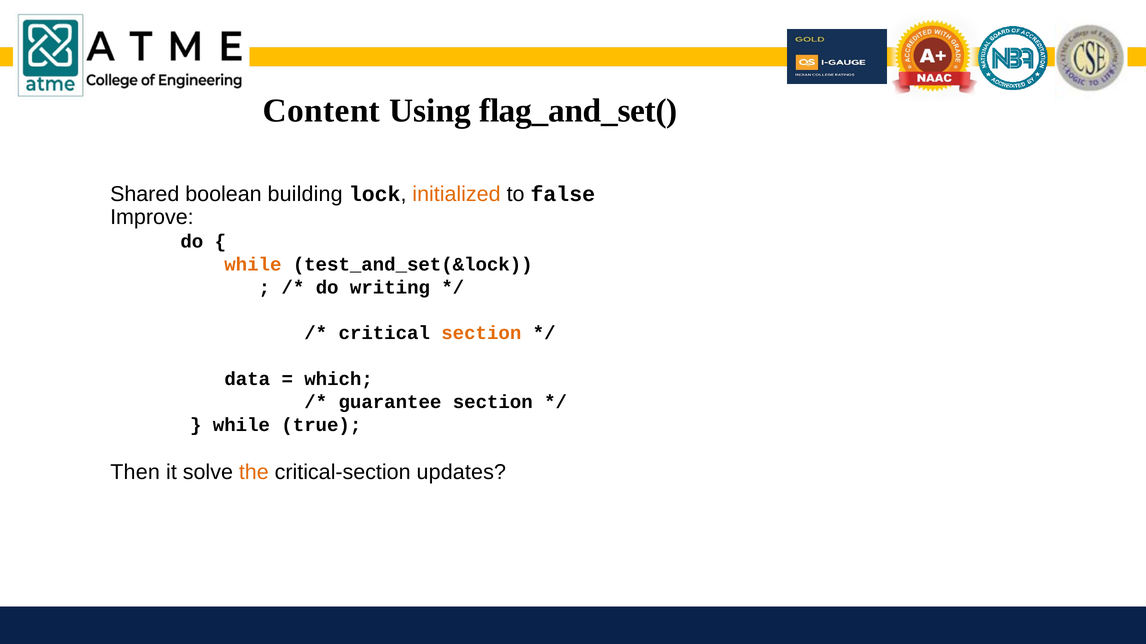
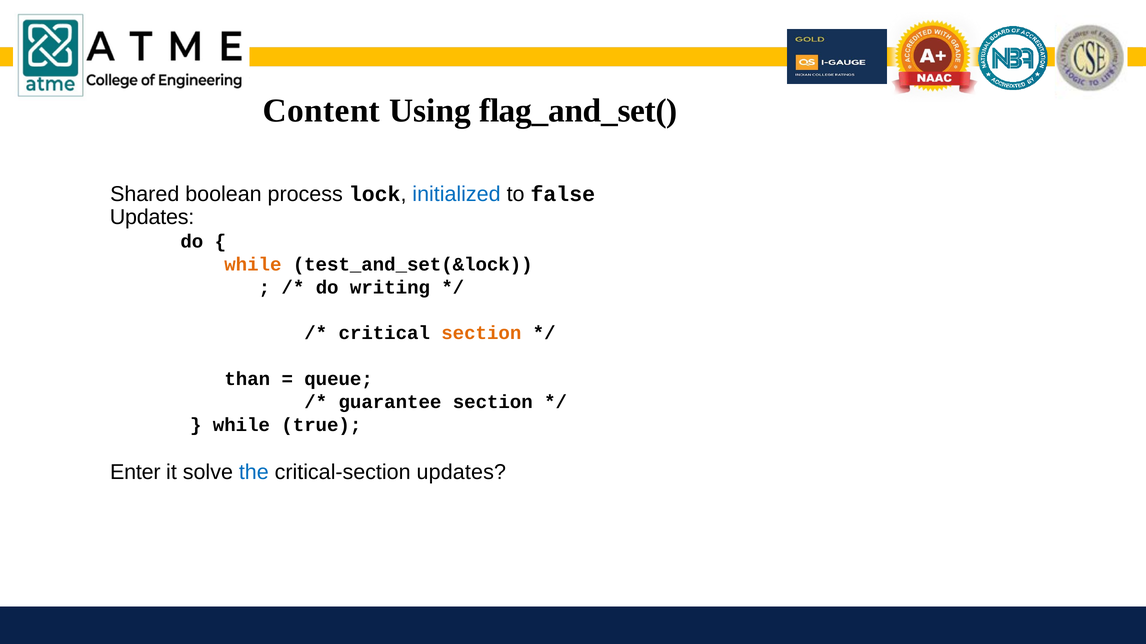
building: building -> process (305, 194)
initialized colour: orange -> blue (456, 194)
Improve: Improve -> Updates (152, 217)
data: data -> than (247, 379)
which: which -> queue (339, 379)
Then: Then -> Enter (135, 473)
the colour: orange -> blue (254, 473)
